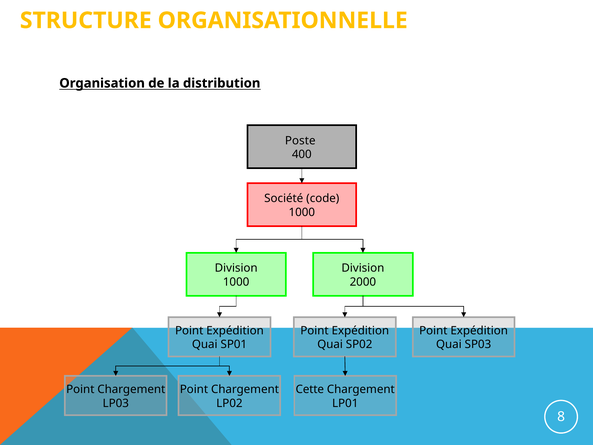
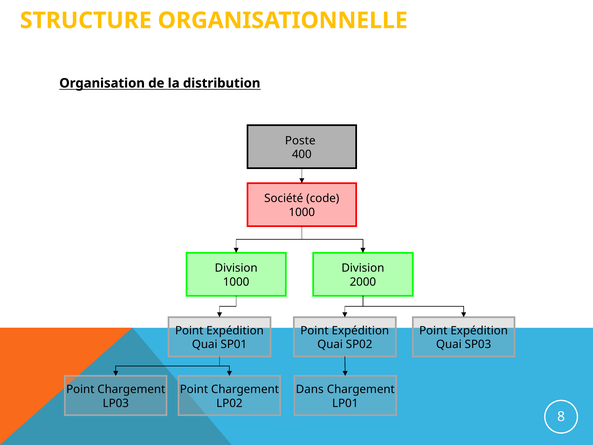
Cette: Cette -> Dans (310, 389)
